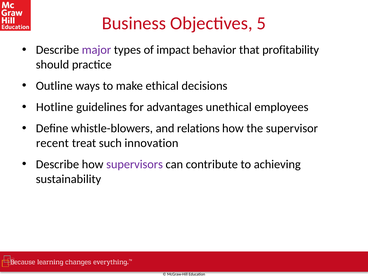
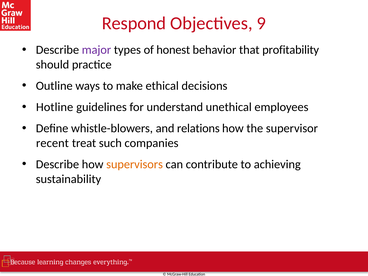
Business: Business -> Respond (134, 23)
5: 5 -> 9 (261, 23)
impact: impact -> honest (173, 50)
advantages: advantages -> understand (175, 107)
innovation: innovation -> companies (152, 143)
supervisors colour: purple -> orange (135, 164)
